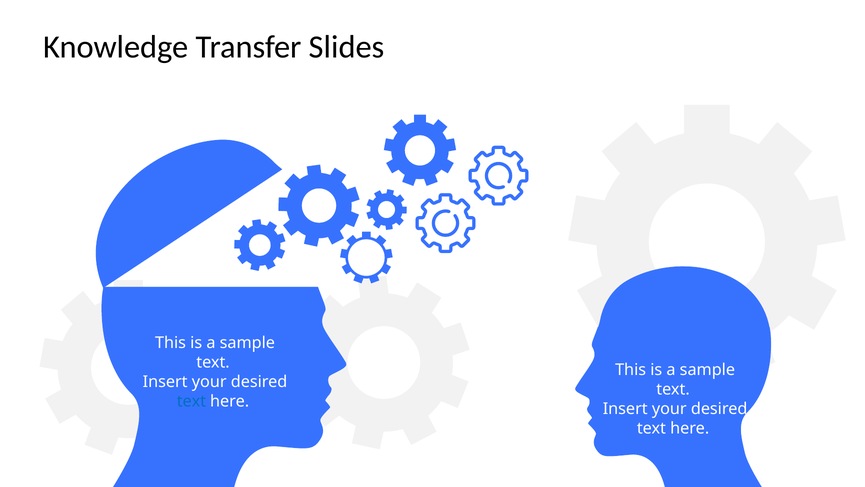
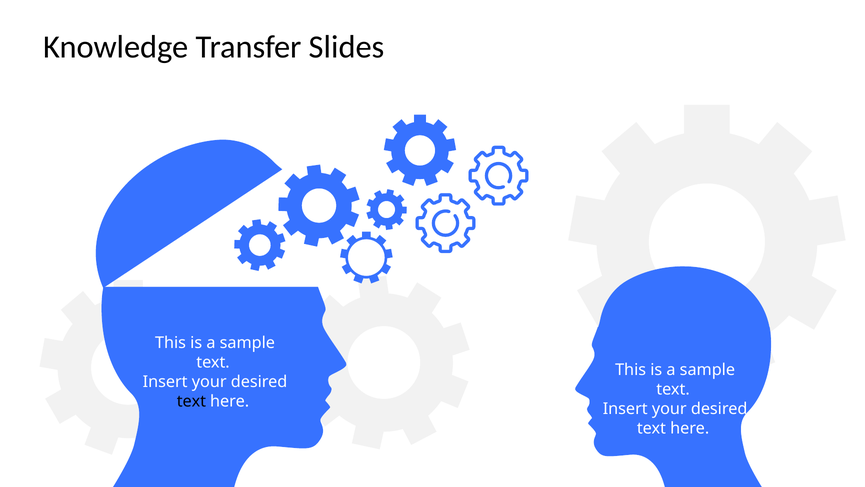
text colour: blue -> black (191, 401)
